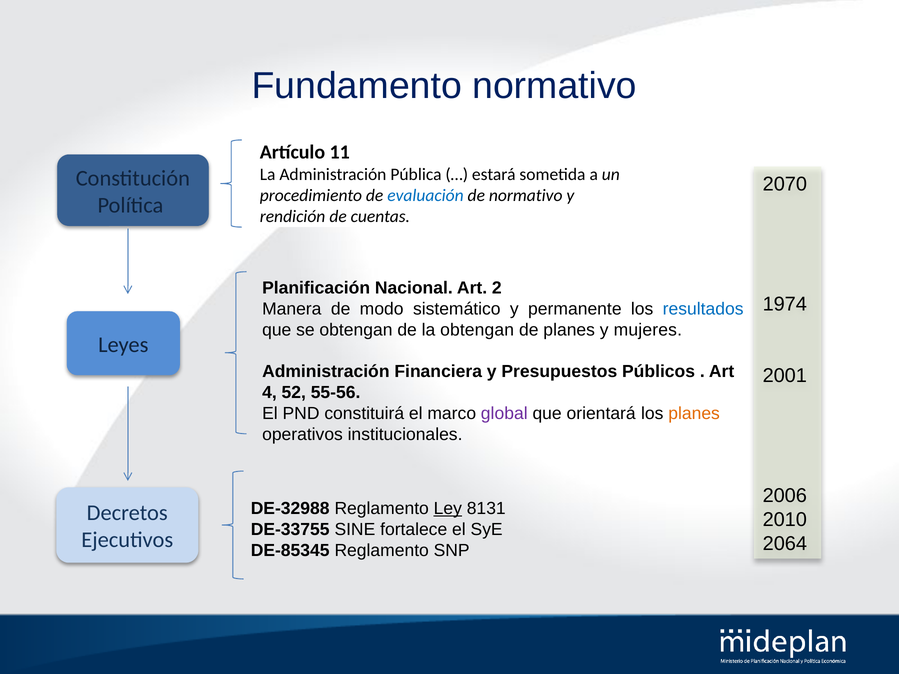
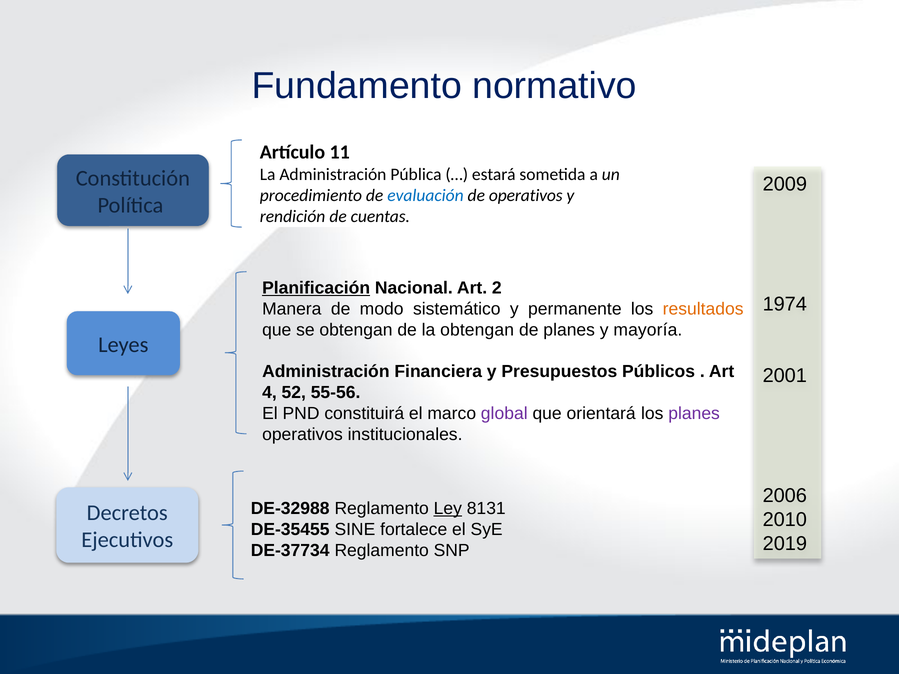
2070: 2070 -> 2009 (785, 184)
de normativo: normativo -> operativos (526, 196)
Planificación underline: none -> present (316, 288)
resultados colour: blue -> orange (703, 309)
mujeres: mujeres -> mayoría (648, 330)
planes colour: orange -> purple (694, 414)
DE-33755: DE-33755 -> DE-35455 (290, 530)
2064: 2064 -> 2019 (785, 544)
DE-85345: DE-85345 -> DE-37734 (290, 551)
